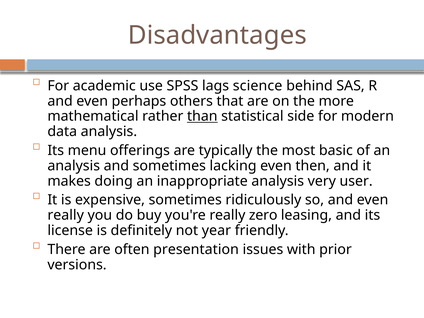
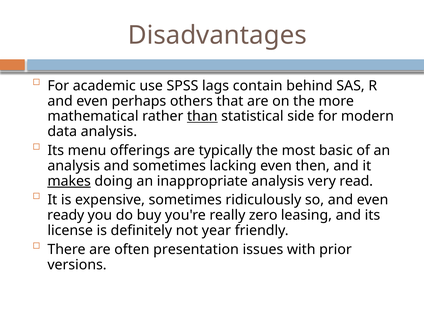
science: science -> contain (258, 86)
makes underline: none -> present (69, 181)
user: user -> read (356, 181)
really: really -> ready (66, 215)
